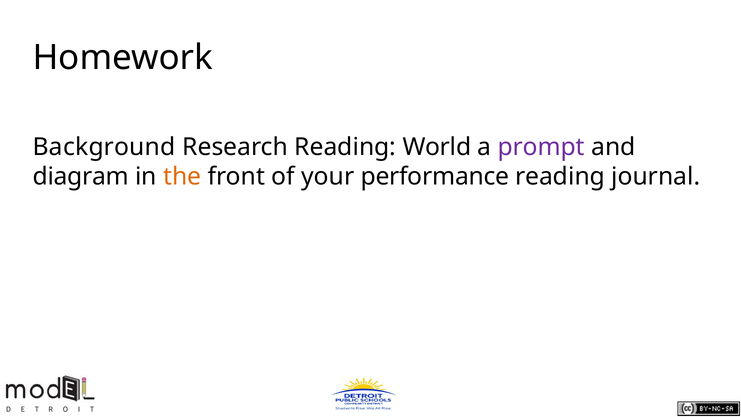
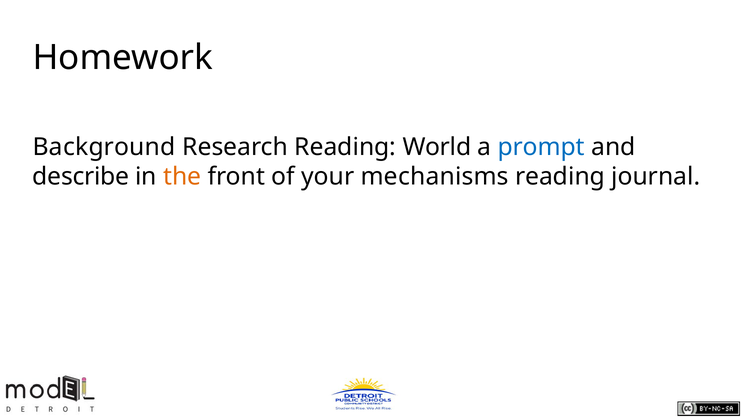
prompt colour: purple -> blue (541, 147)
diagram: diagram -> describe (81, 177)
performance: performance -> mechanisms (435, 177)
